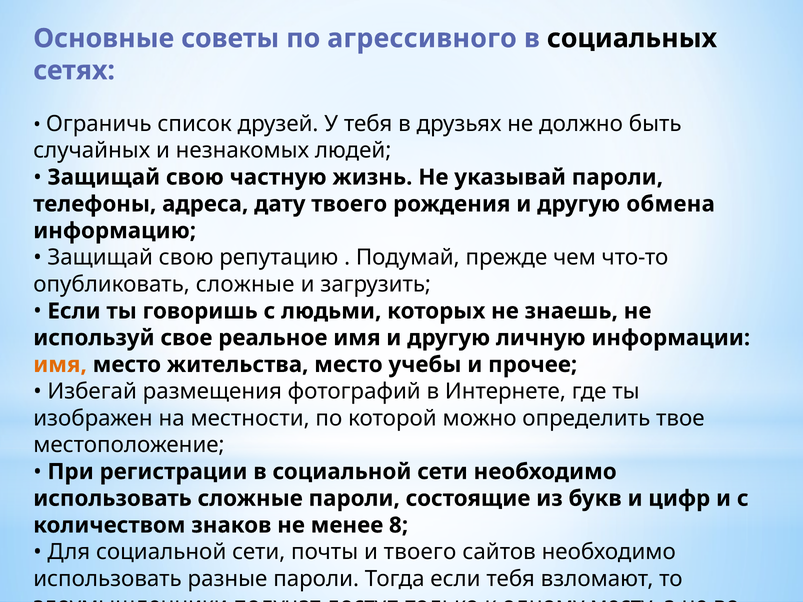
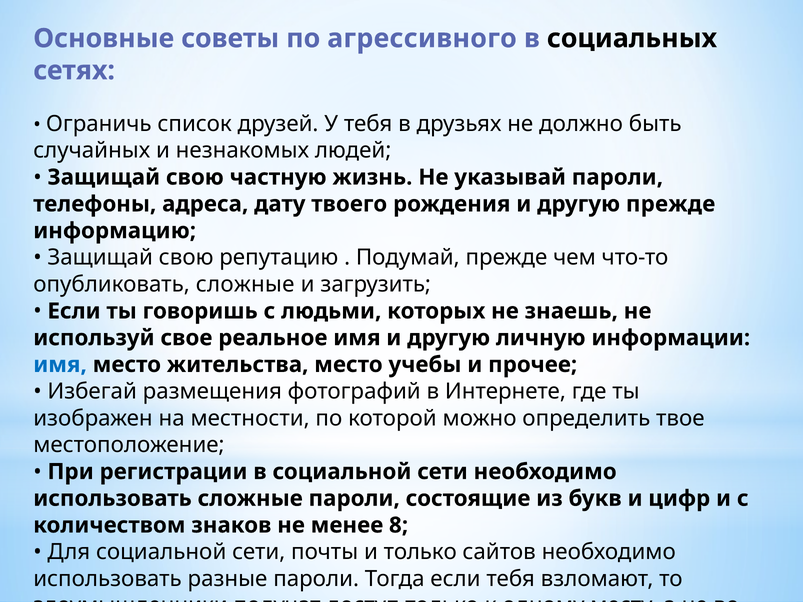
другую обмена: обмена -> прежде (671, 204)
имя colour: orange -> blue (60, 365)
и твоего: твоего -> только (420, 552)
